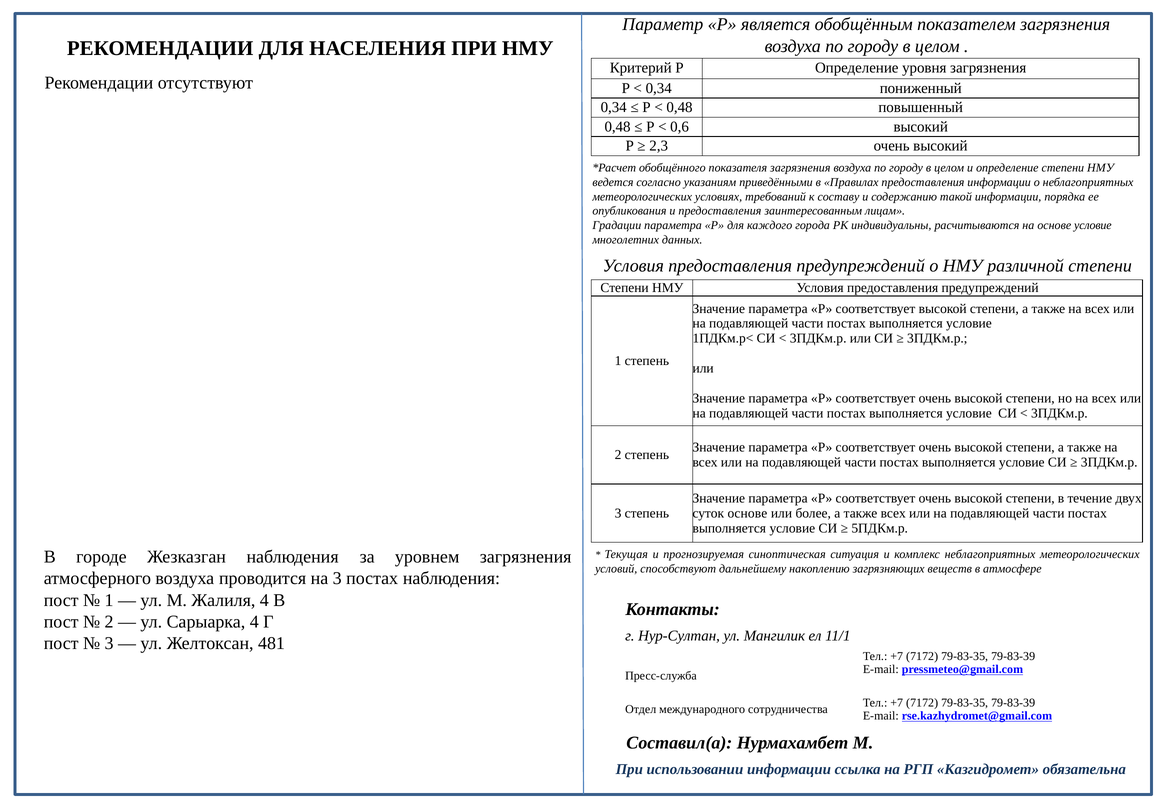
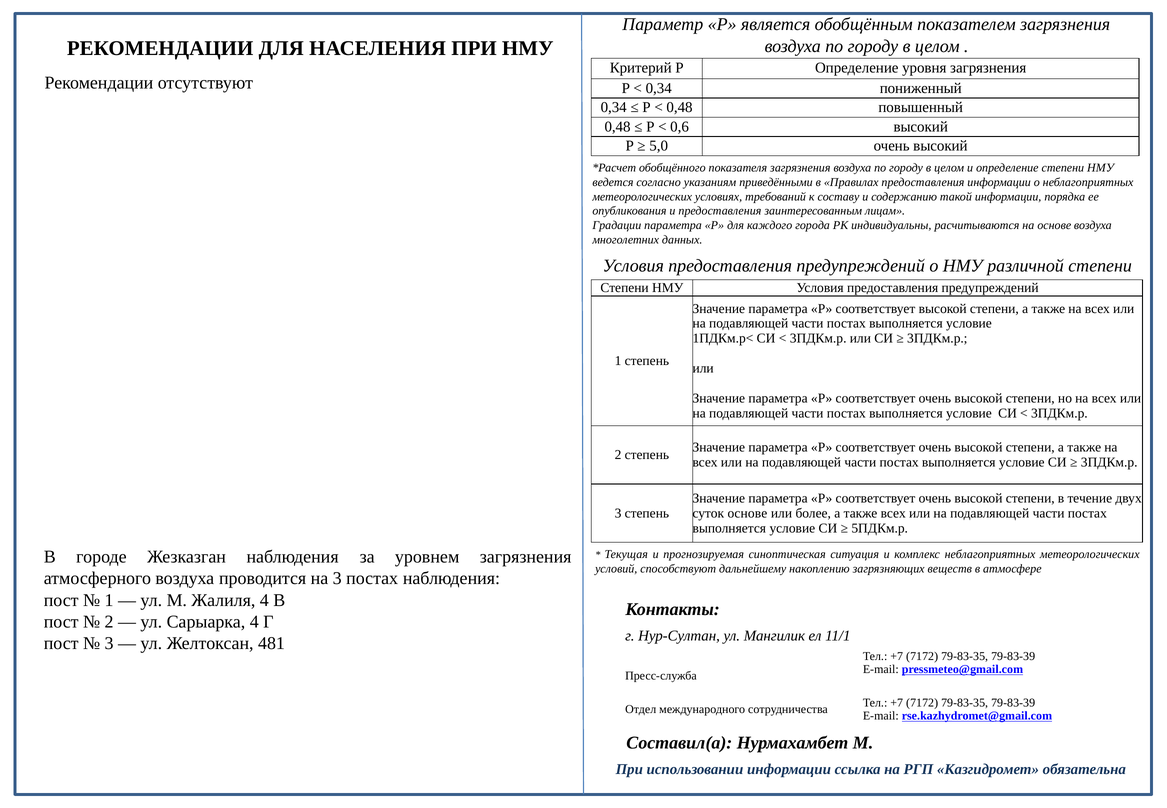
2,3: 2,3 -> 5,0 (659, 146)
основе условие: условие -> воздуха (1093, 225)
